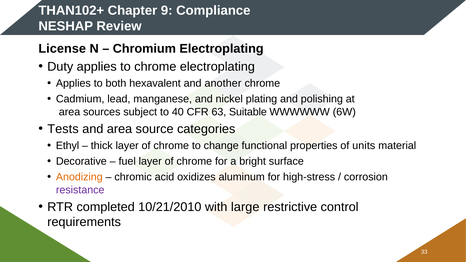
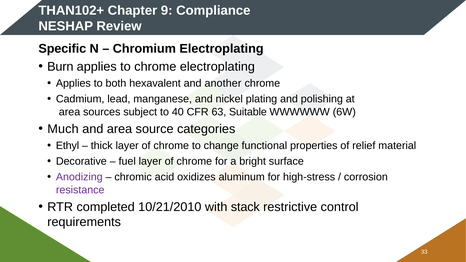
License: License -> Specific (62, 49)
Duty: Duty -> Burn (60, 67)
Tests: Tests -> Much (63, 129)
units: units -> relief (364, 146)
Anodizing colour: orange -> purple (79, 177)
large: large -> stack (245, 207)
